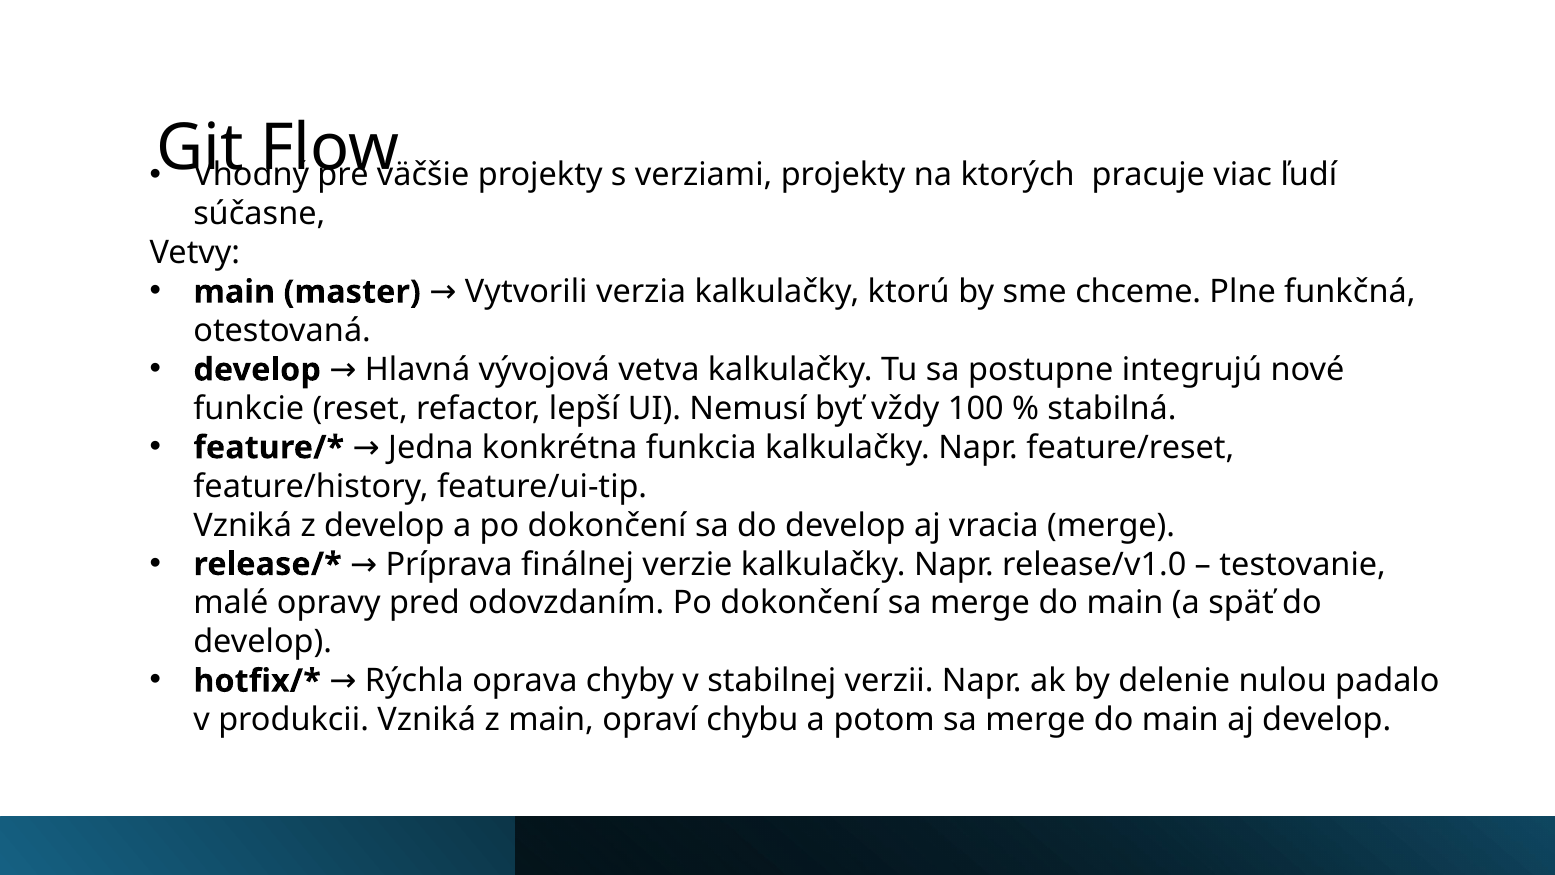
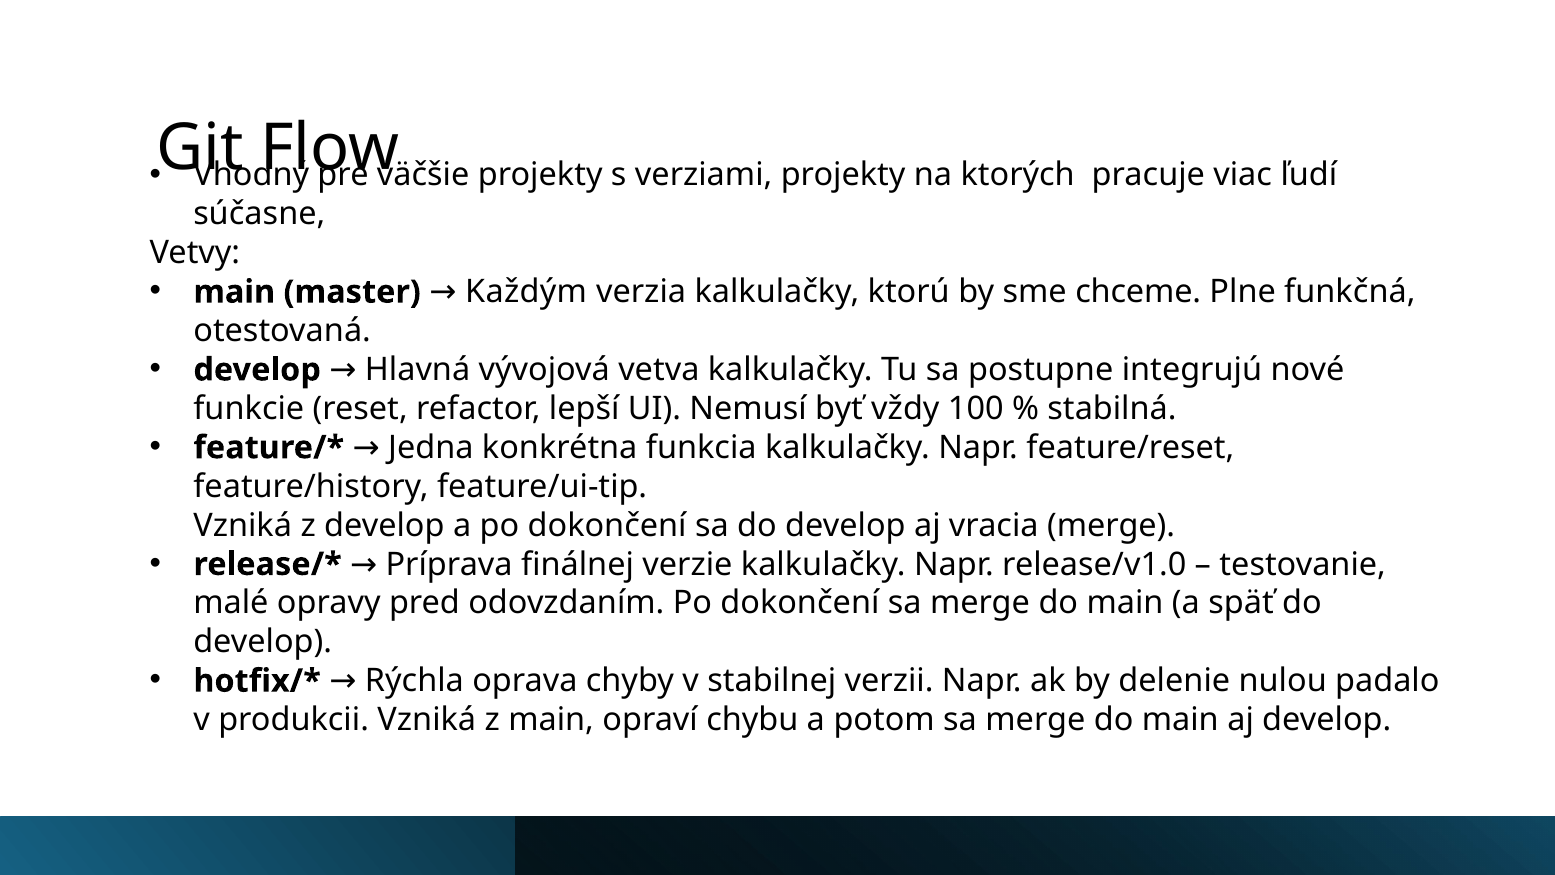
Vytvorili: Vytvorili -> Každým (526, 292)
